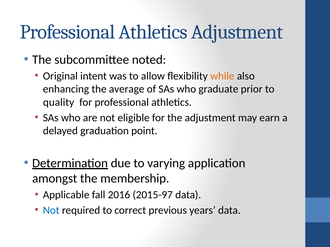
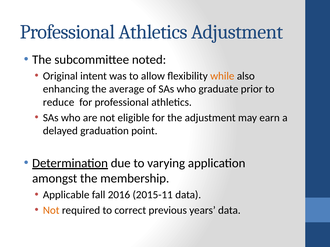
quality: quality -> reduce (59, 102)
2015-97: 2015-97 -> 2015-11 (153, 195)
Not colour: blue -> orange (51, 211)
